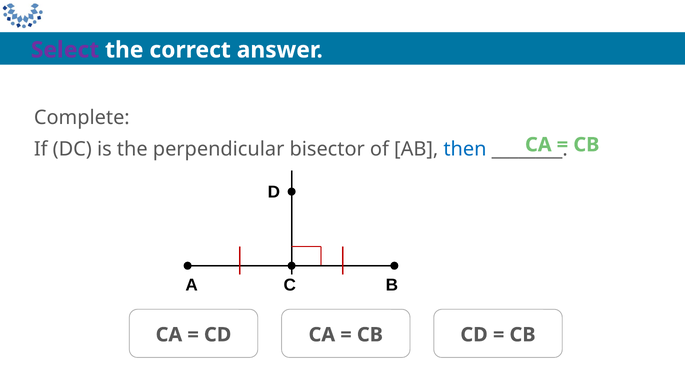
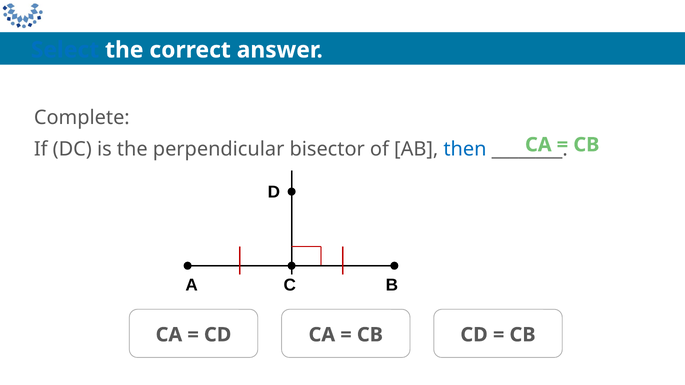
Select colour: purple -> blue (65, 50)
